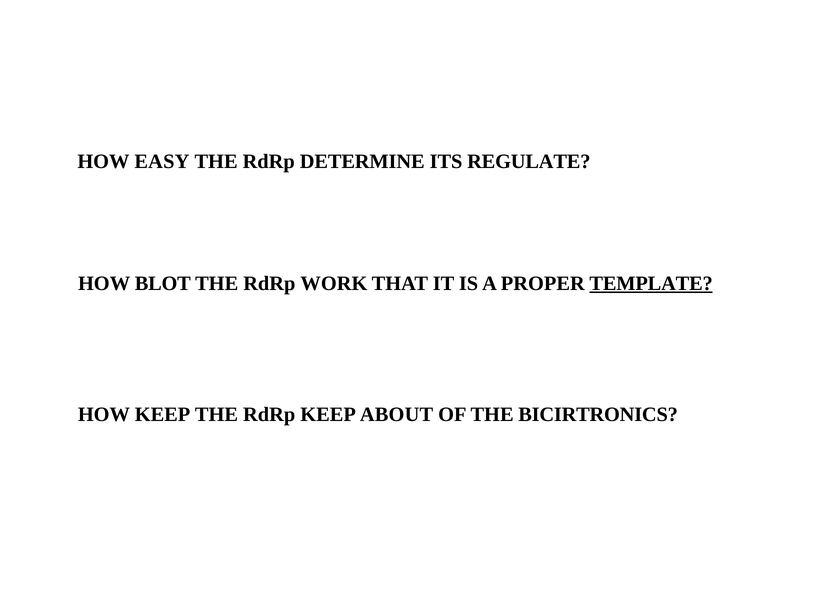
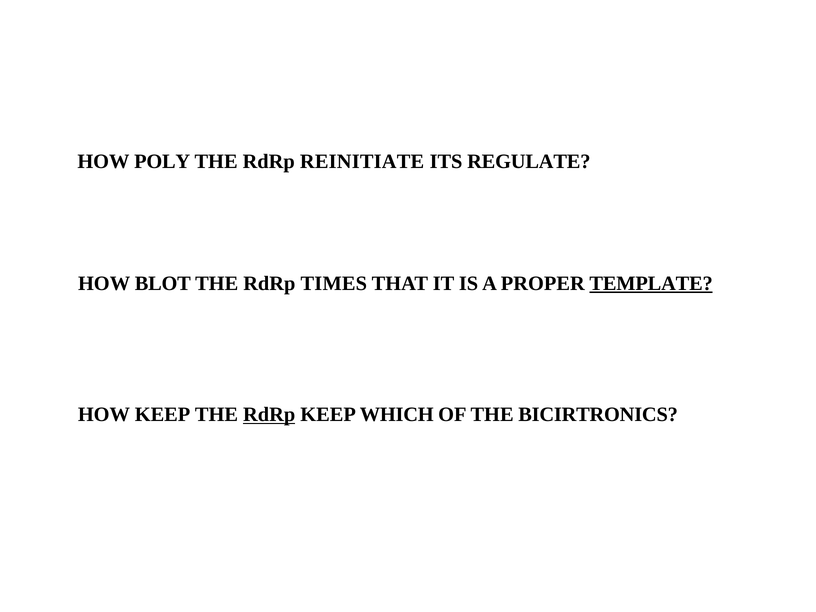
EASY: EASY -> POLY (162, 161)
DETERMINE: DETERMINE -> REINITIATE (362, 161)
WORK: WORK -> TIMES (334, 284)
RdRp underline: none -> present (269, 415)
ABOUT: ABOUT -> WHICH (397, 415)
